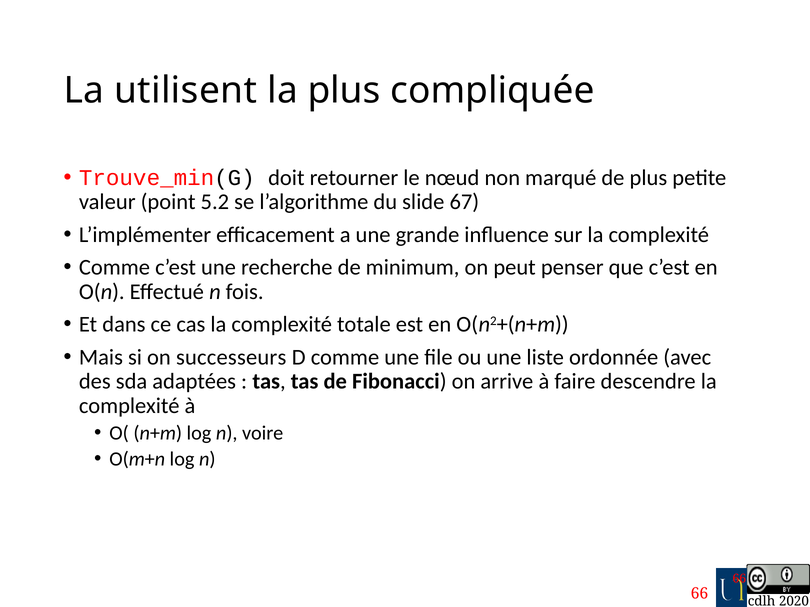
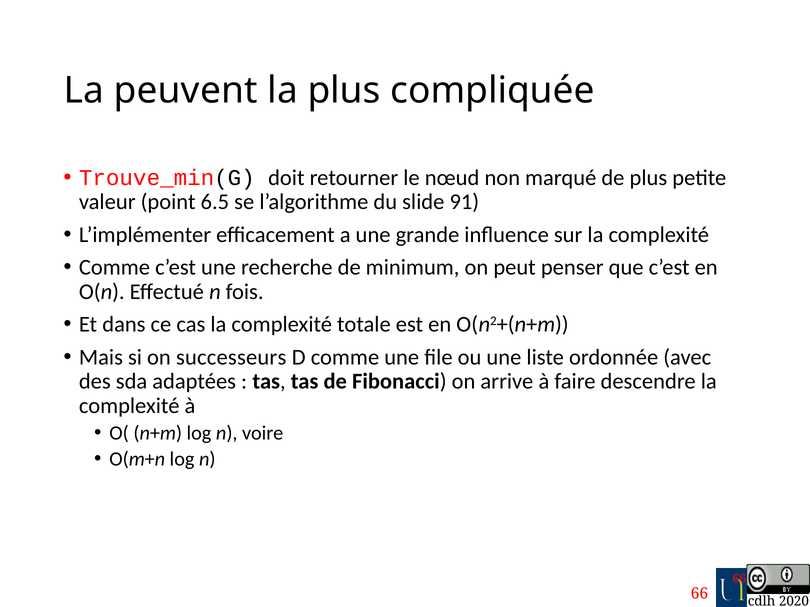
utilisent: utilisent -> peuvent (186, 91)
5.2: 5.2 -> 6.5 (215, 202)
67: 67 -> 91 (464, 202)
